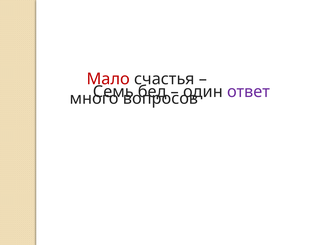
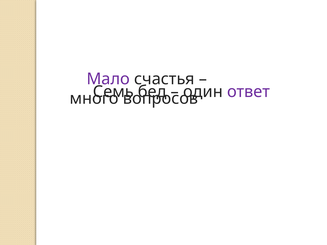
Мало colour: red -> purple (108, 79)
